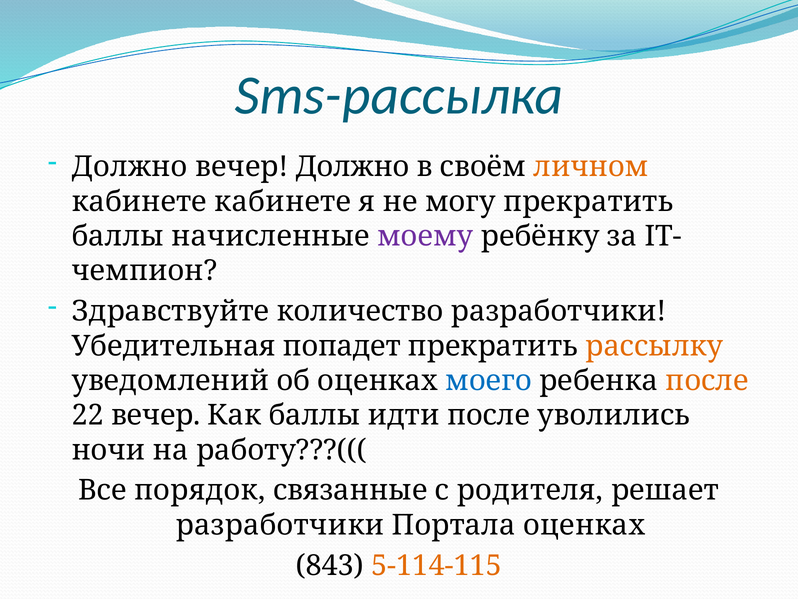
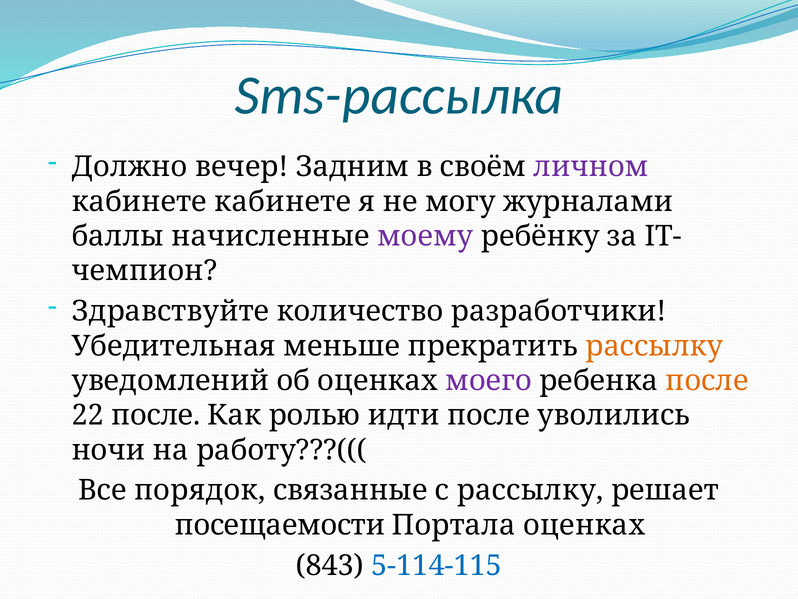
вечер Должно: Должно -> Задним (352, 167)
личном colour: orange -> purple (591, 167)
могу прекратить: прекратить -> журналами (588, 201)
попадет: попадет -> меньше (342, 346)
моего colour: blue -> purple (489, 380)
22 вечер: вечер -> после (156, 415)
Как баллы: баллы -> ролью (315, 415)
с родителя: родителя -> рассылку (530, 490)
разработчики: разработчики -> посещаемости (280, 525)
5-114-115 colour: orange -> blue (437, 565)
